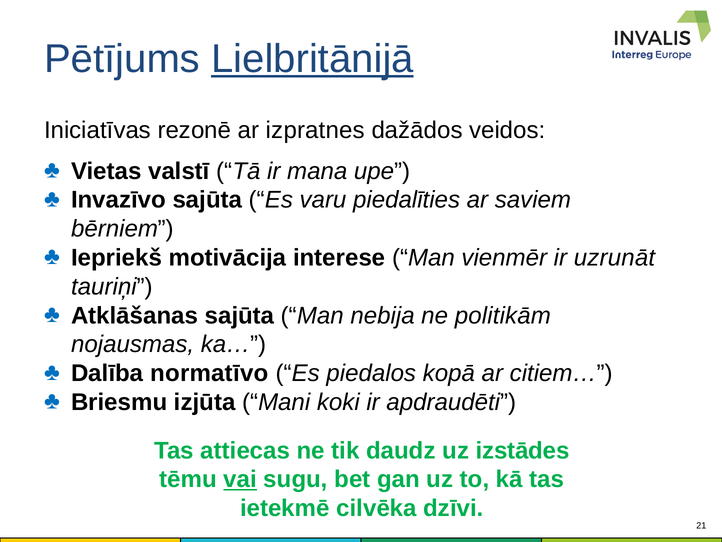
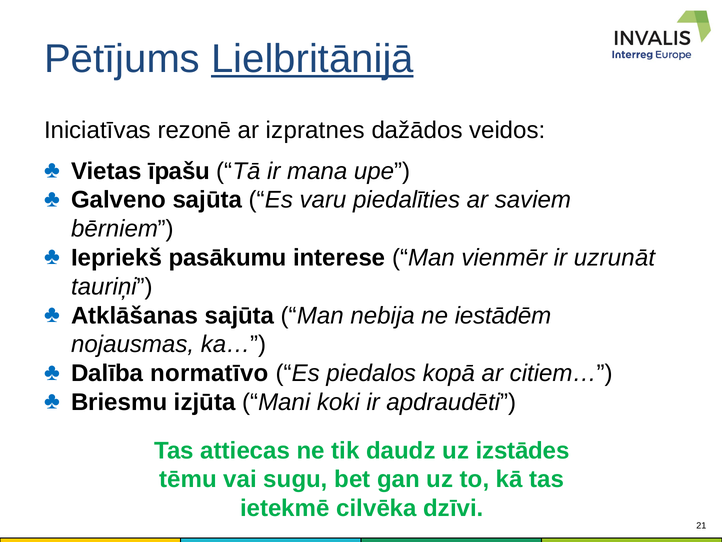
valstī: valstī -> īpašu (179, 171)
Invazīvo: Invazīvo -> Galveno (119, 200)
motivācija: motivācija -> pasākumu (228, 258)
politikām: politikām -> iestādēm (503, 315)
vai underline: present -> none (240, 479)
